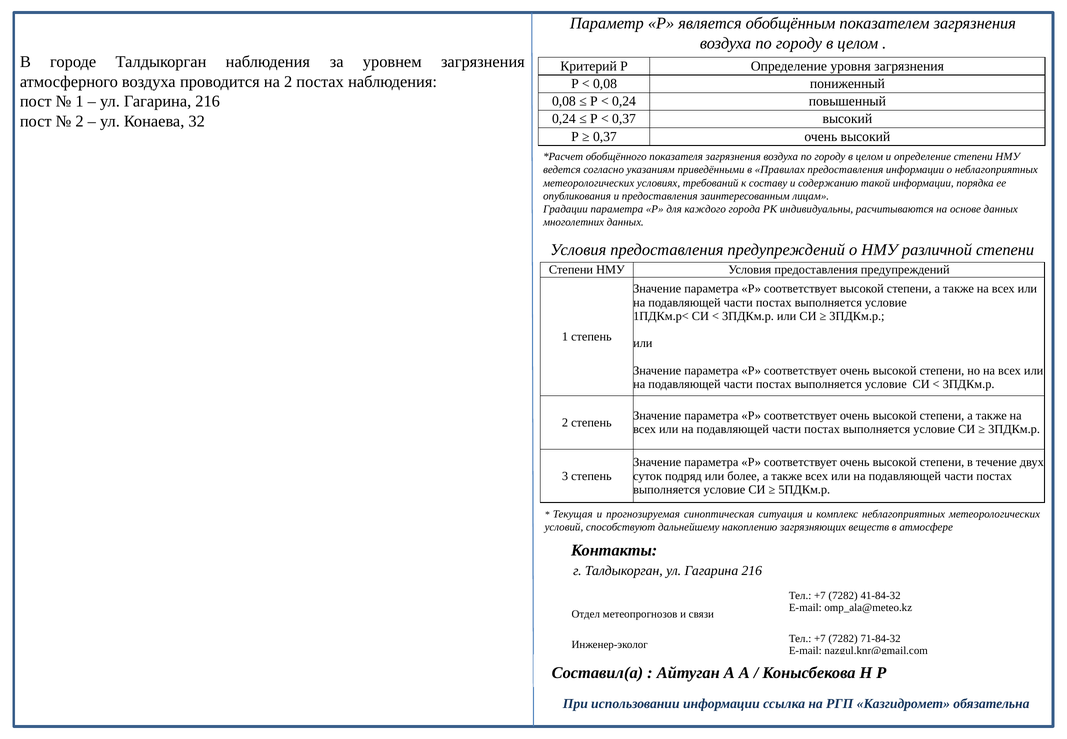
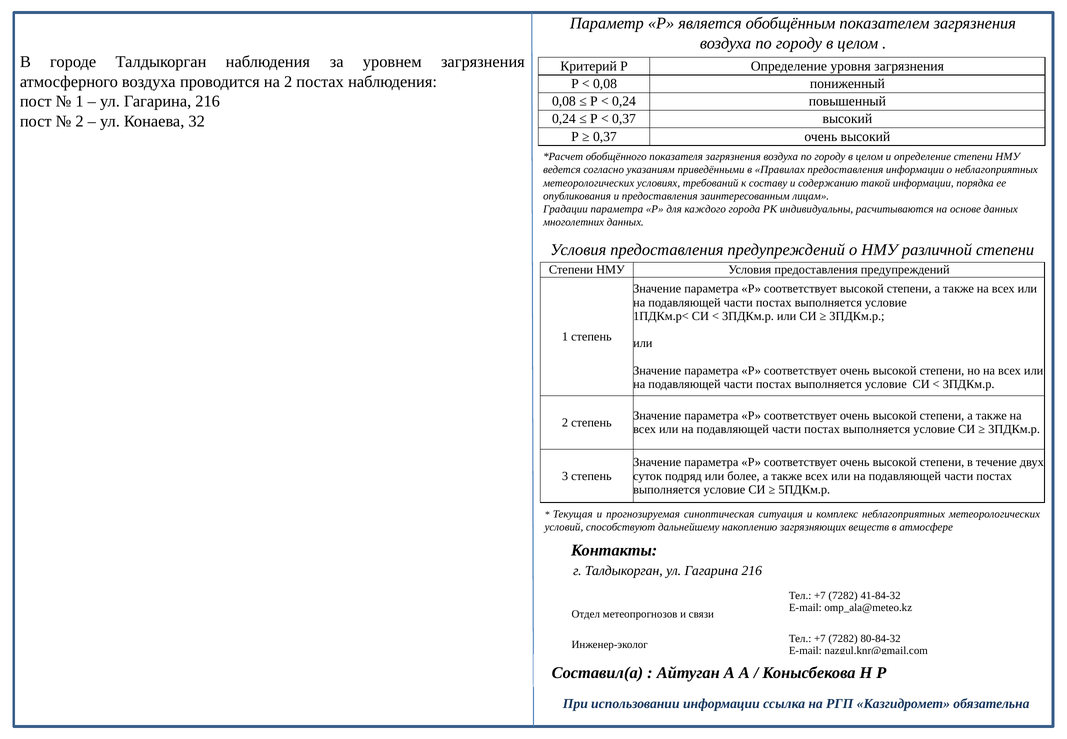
71-84-32: 71-84-32 -> 80-84-32 (881, 638)
